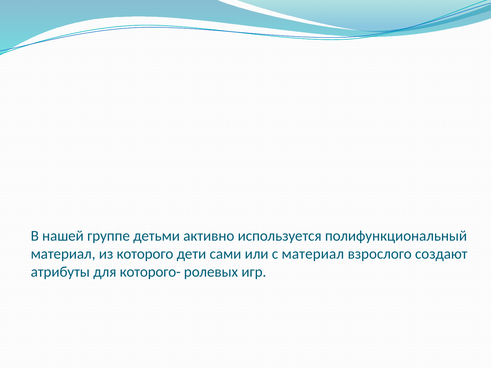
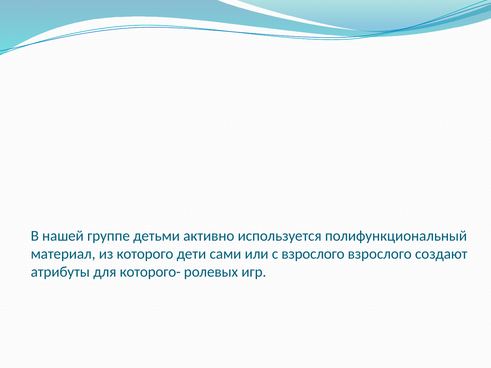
с материал: материал -> взрослого (313, 254)
